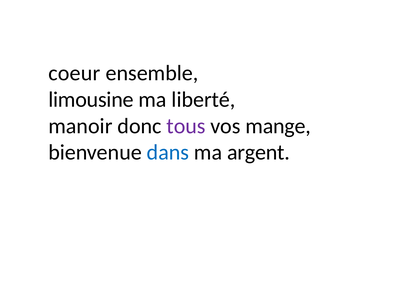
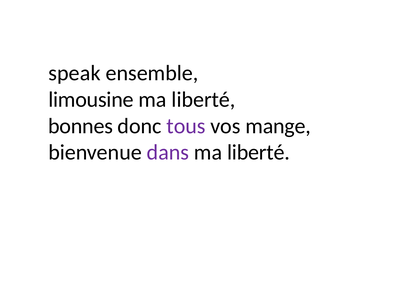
coeur: coeur -> speak (74, 73)
manoir: manoir -> bonnes (80, 126)
dans colour: blue -> purple (168, 152)
argent: argent -> liberté (259, 152)
